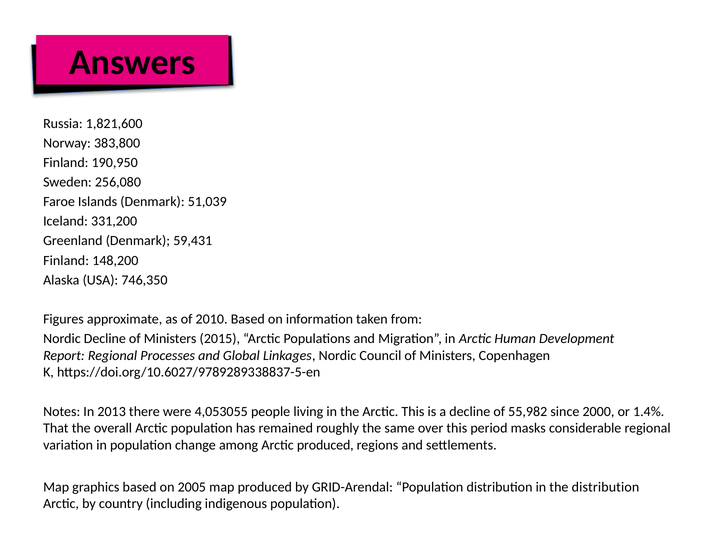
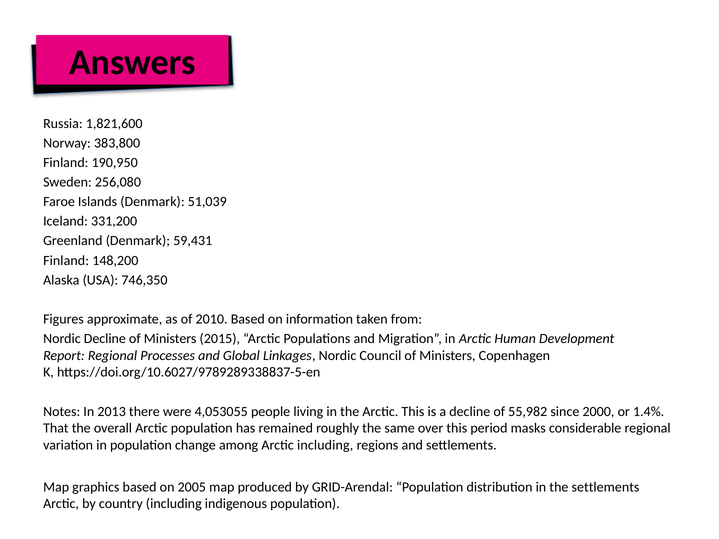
Arctic produced: produced -> including (325, 445)
the distribution: distribution -> settlements (606, 487)
